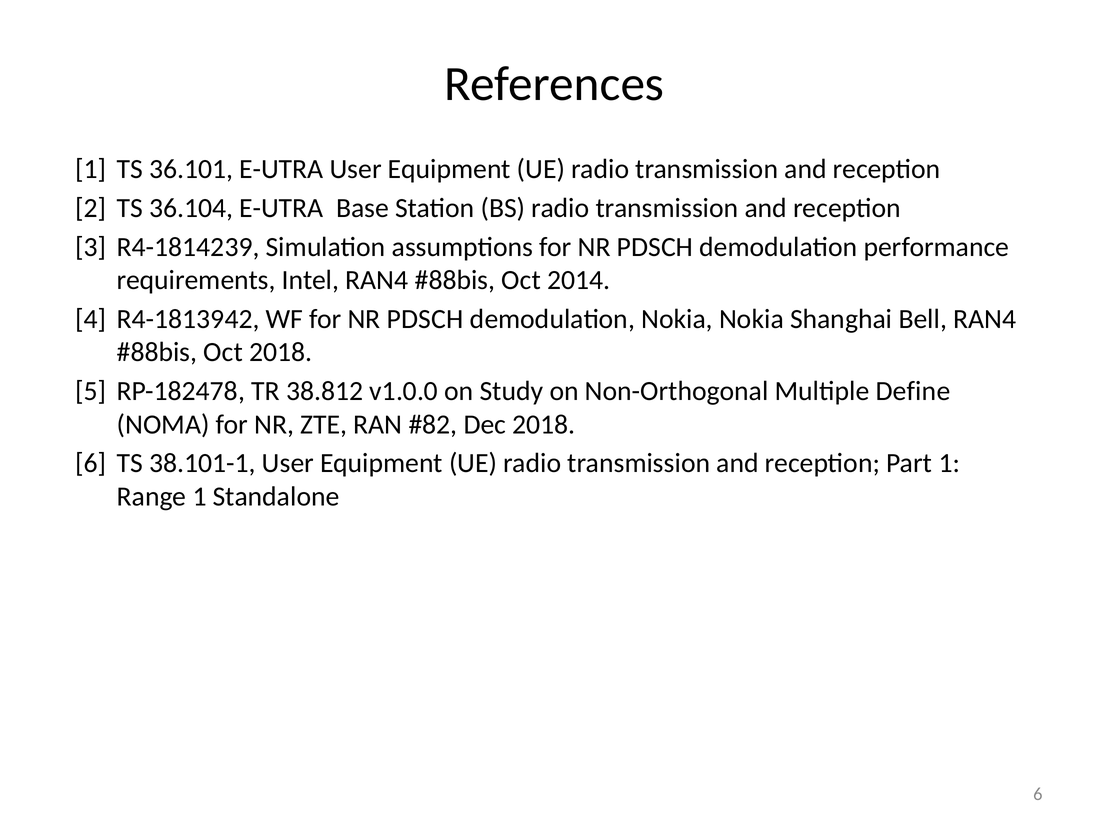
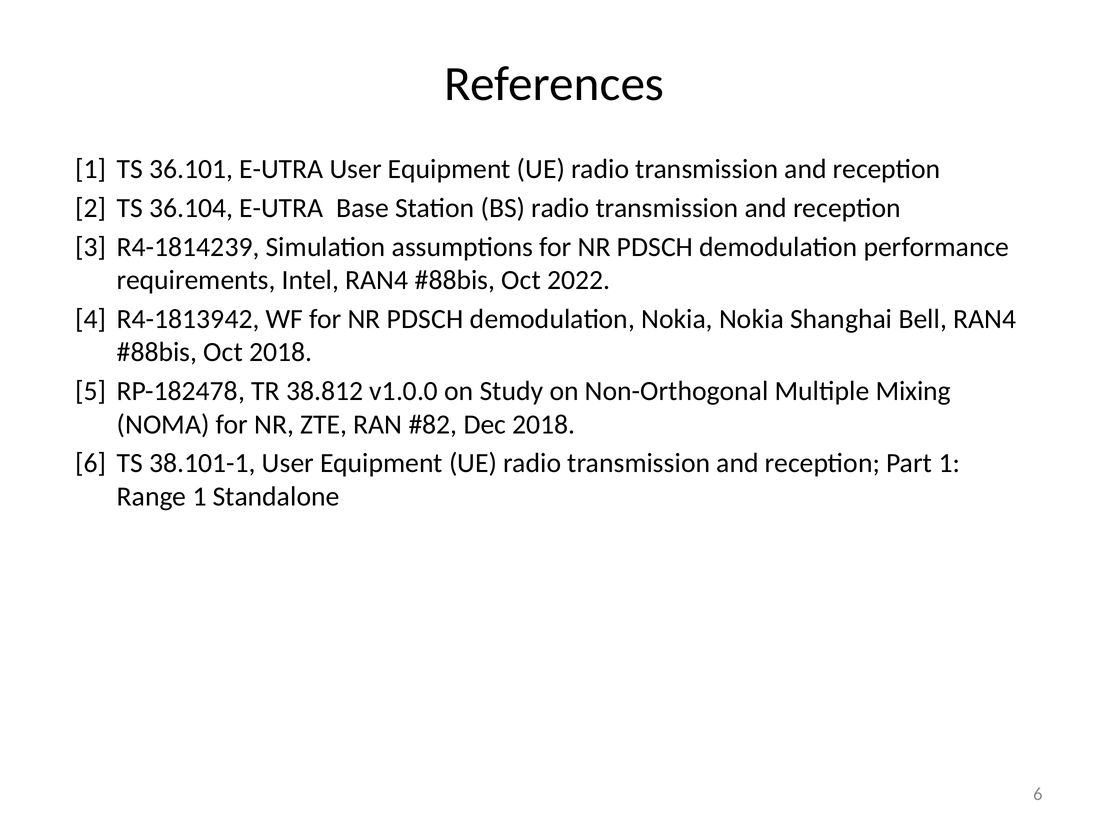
2014: 2014 -> 2022 (579, 280)
Define: Define -> Mixing (913, 391)
